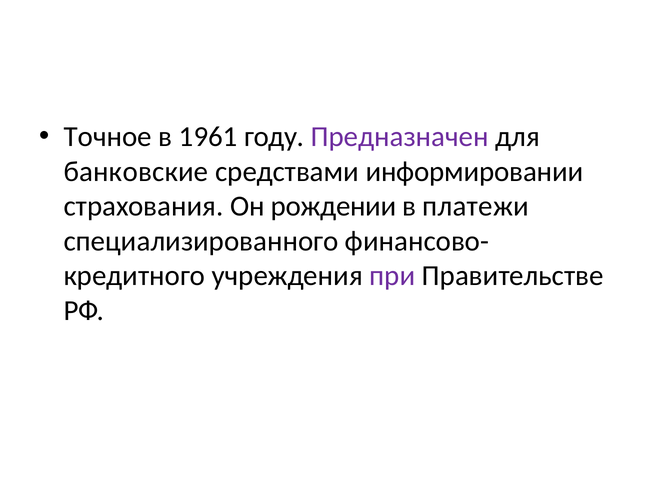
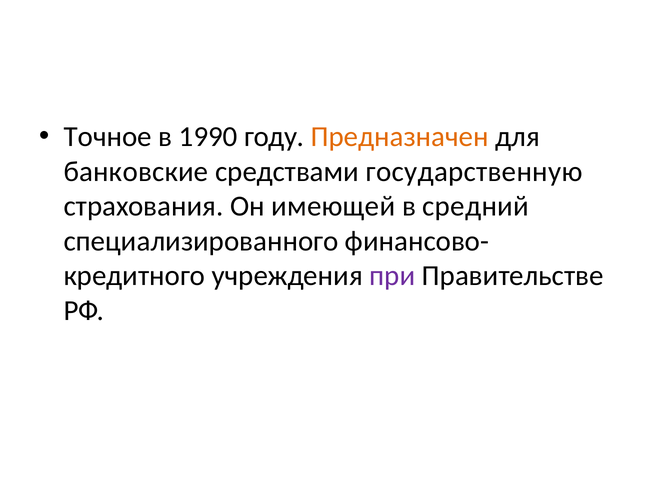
1961: 1961 -> 1990 (208, 137)
Предназначен colour: purple -> orange (400, 137)
информировании: информировании -> государственную (474, 172)
рождении: рождении -> имеющей (333, 206)
платежи: платежи -> средний (476, 206)
